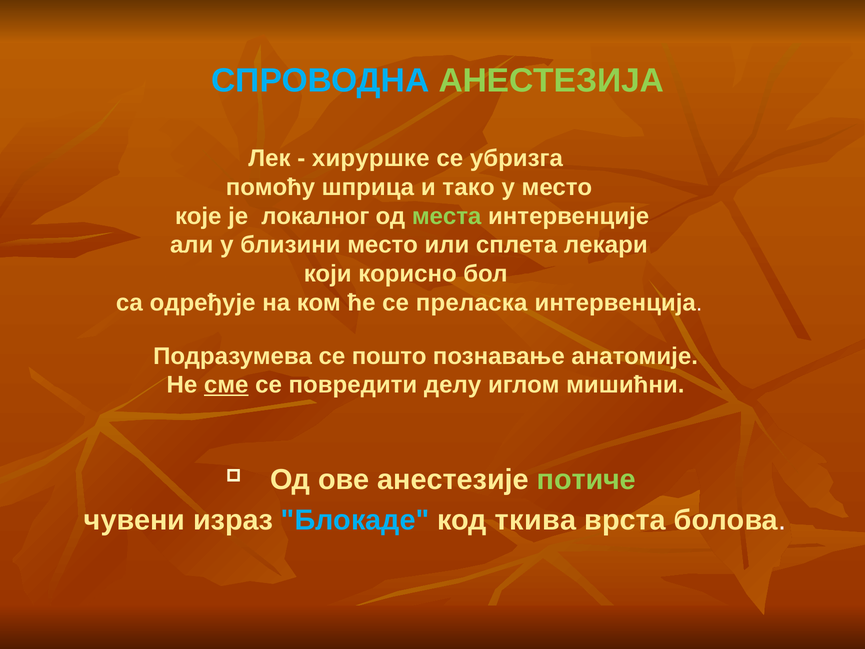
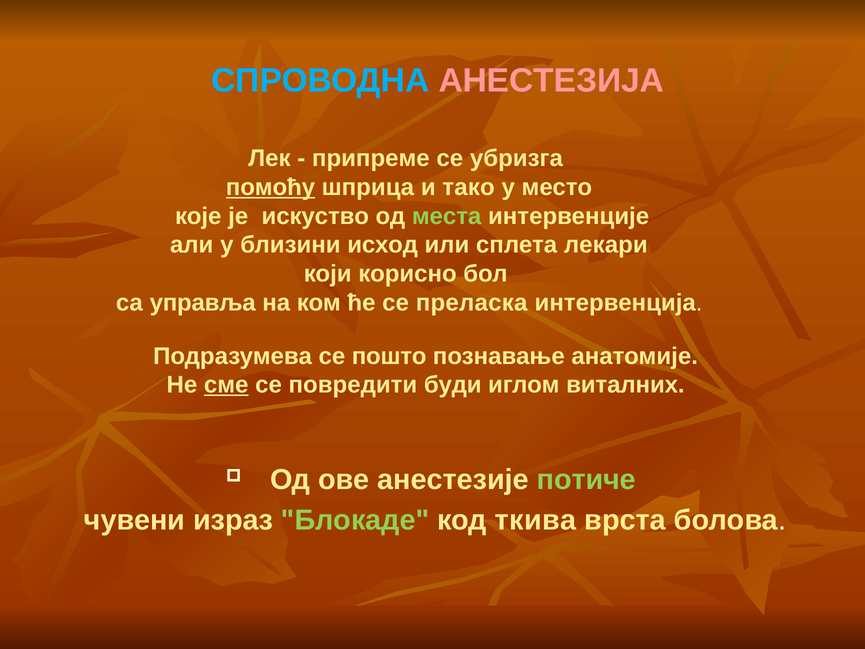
АНЕСТЕЗИЈА colour: light green -> pink (551, 81)
хируршке: хируршке -> припреме (371, 158)
помоћу underline: none -> present (270, 187)
локалнoг: локалнoг -> искуство (315, 216)
близини место: место -> исход (383, 245)
одређује: одређује -> управља (203, 303)
делу: делу -> буди (453, 385)
мишићни: мишићни -> виталних (625, 385)
Блокаде colour: light blue -> light green (355, 520)
